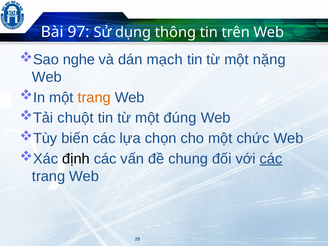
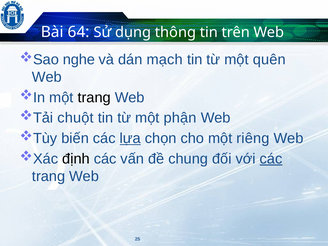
97: 97 -> 64 (79, 32)
nặng: nặng -> quên (269, 60)
trang colour: orange -> black (94, 98)
đúng: đúng -> phận (180, 118)
lựa underline: none -> present (130, 138)
chức: chức -> riêng (253, 138)
